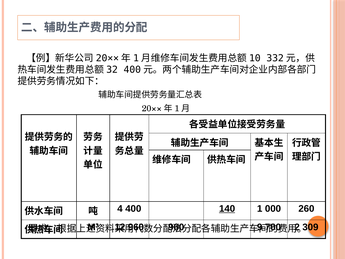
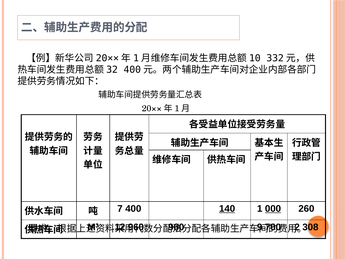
4: 4 -> 7 (120, 208)
000 underline: none -> present (273, 208)
309: 309 -> 308 (310, 227)
